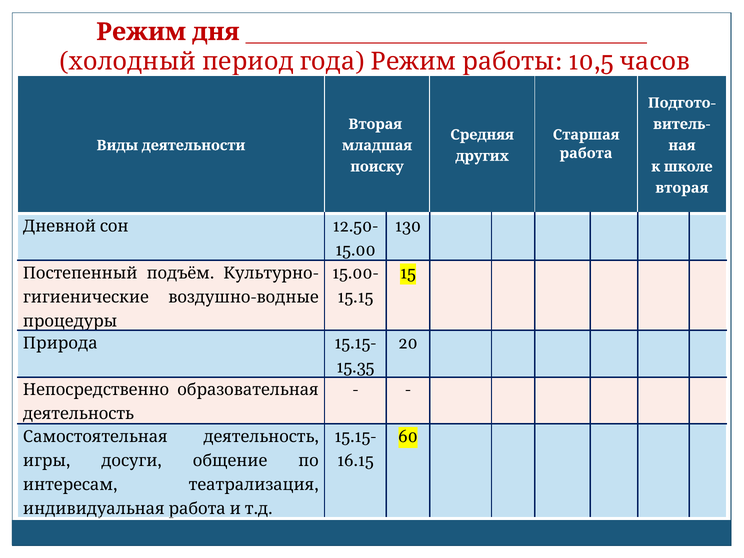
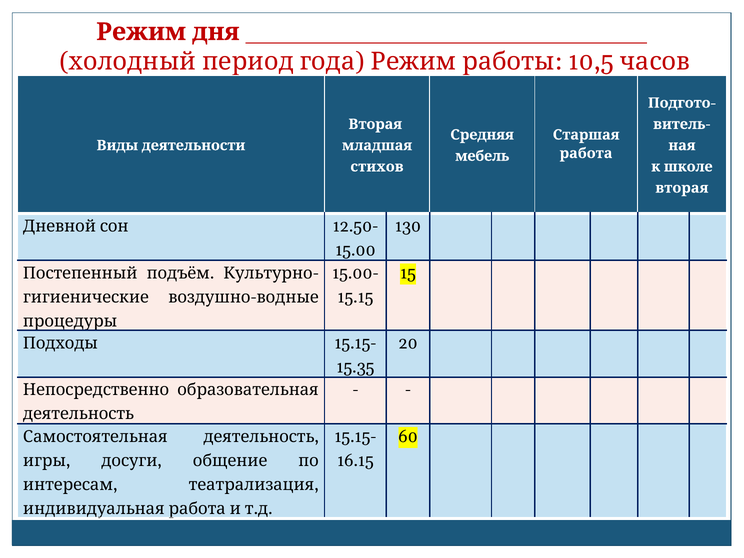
других: других -> мебель (482, 156)
поиску: поиску -> стихов (377, 167)
Природа: Природа -> Подходы (60, 343)
